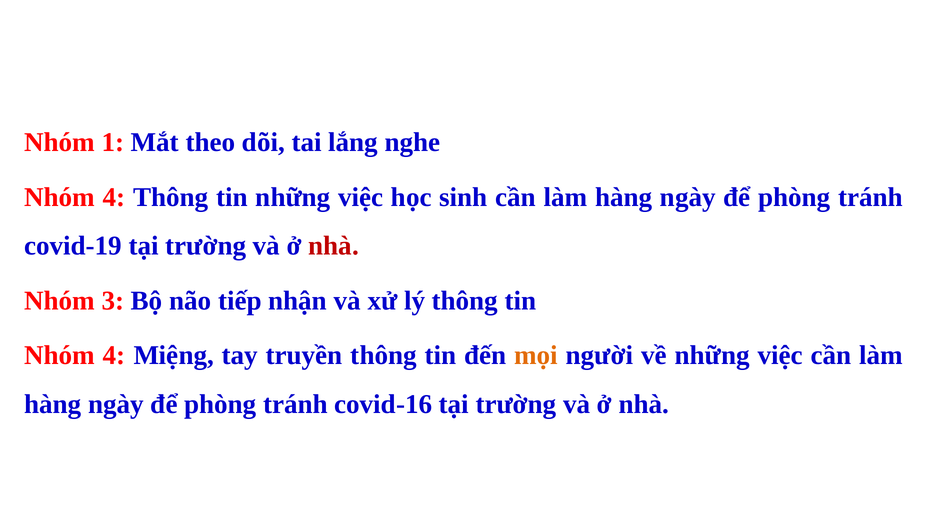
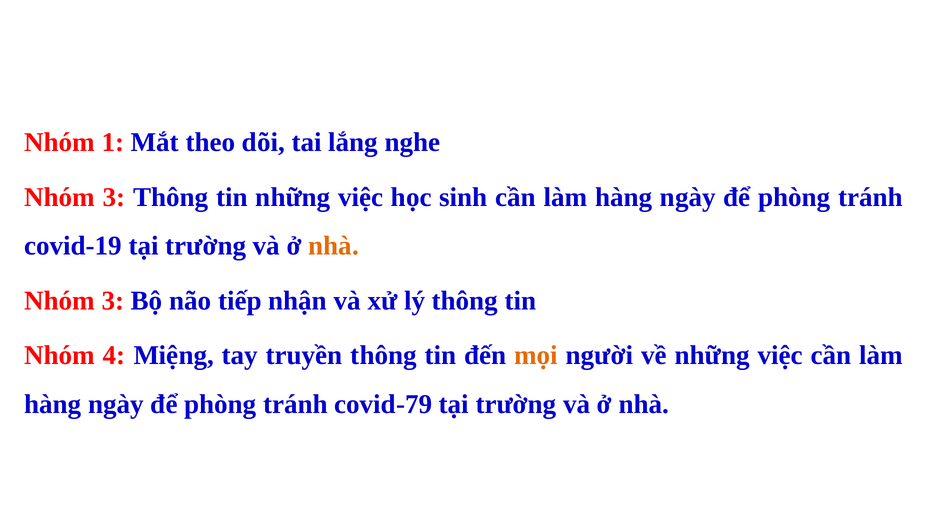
4: 4 -> 3 (114, 197)
nhà colour: red -> orange (334, 246)
covid-16: covid-16 -> covid-79 (383, 404)
